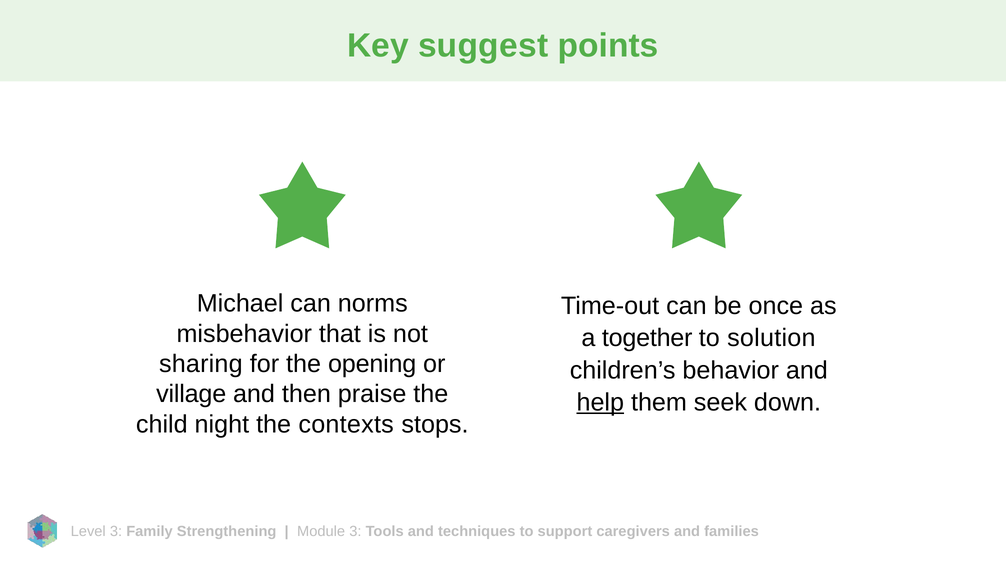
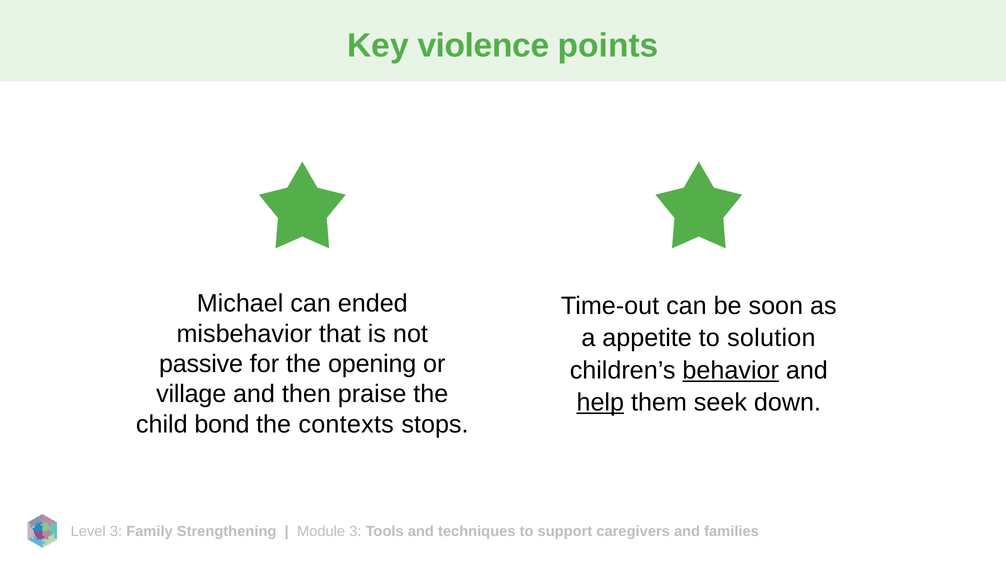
suggest: suggest -> violence (483, 46)
norms: norms -> ended (373, 304)
once: once -> soon (776, 306)
together: together -> appetite (647, 338)
sharing: sharing -> passive (201, 364)
behavior underline: none -> present (731, 370)
night: night -> bond (222, 424)
